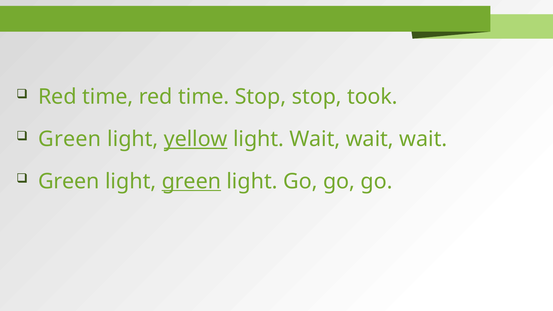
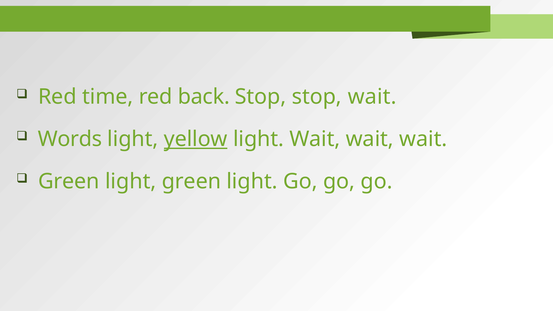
time: time -> back (204, 97)
stop took: took -> wait (372, 97)
Green: Green -> Words (70, 139)
green underline: present -> none (191, 181)
